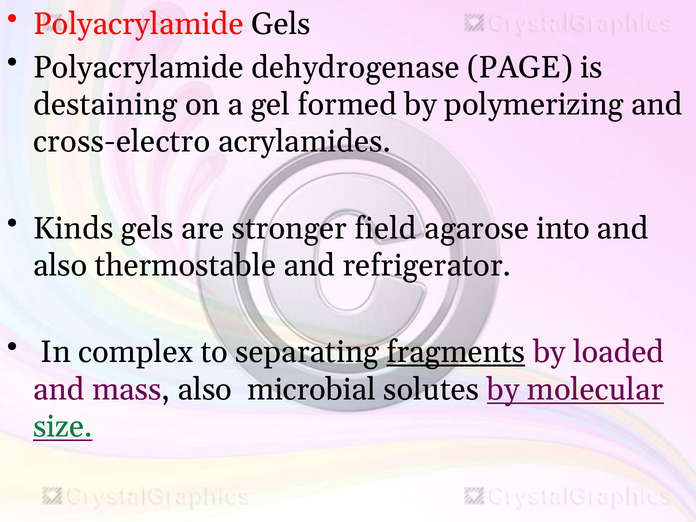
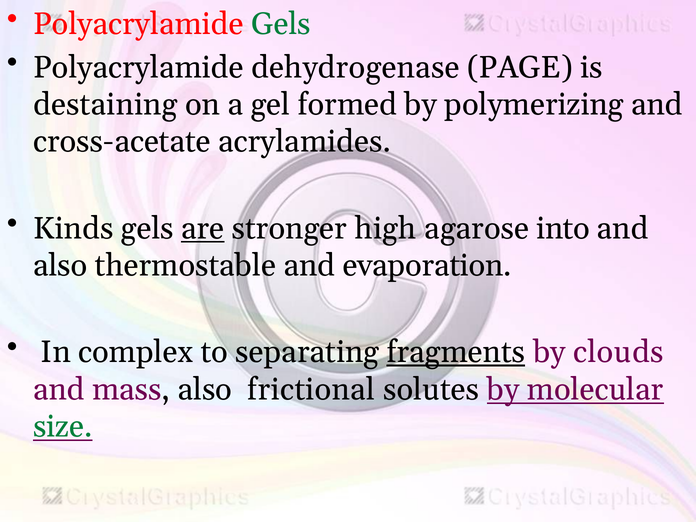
Gels colour: black -> green (281, 24)
cross-electro: cross-electro -> cross-acetate (122, 142)
are underline: none -> present (203, 228)
field: field -> high (386, 228)
refrigerator: refrigerator -> evaporation (427, 266)
loaded: loaded -> clouds (618, 352)
microbial: microbial -> frictional (311, 389)
